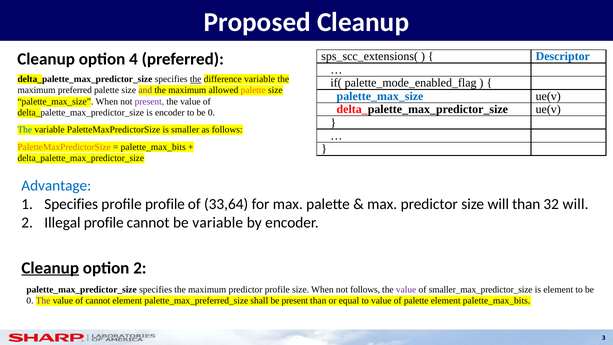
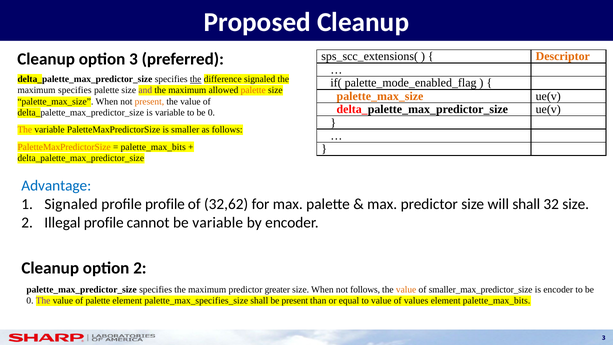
Descriptor colour: blue -> orange (563, 56)
option 4: 4 -> 3 (134, 59)
difference variable: variable -> signaled (260, 79)
maximum preferred: preferred -> specifies (75, 90)
palette_max_size colour: blue -> orange (380, 96)
present colour: purple -> orange (149, 102)
is encoder: encoder -> variable (170, 113)
The colour: blue -> orange (25, 130)
1 Specifies: Specifies -> Signaled (71, 204)
33,64: 33,64 -> 32,62 (226, 204)
will than: than -> shall (526, 204)
32 will: will -> size (576, 204)
Cleanup underline: present -> none (50, 268)
predictor profile: profile -> greater (277, 289)
value colour: purple -> orange (406, 289)
is element: element -> encoder (558, 289)
of cannot: cannot -> palette (98, 301)
palette_max_preferred_size: palette_max_preferred_size -> palette_max_specifies_size (196, 301)
of palette: palette -> values (416, 301)
